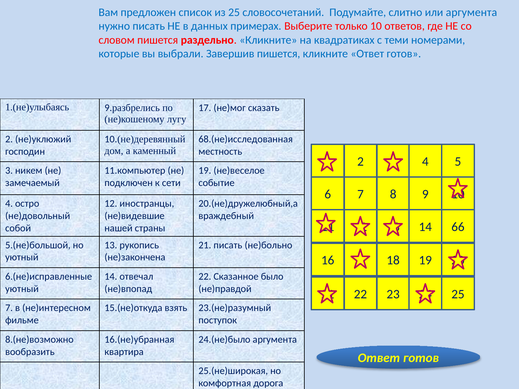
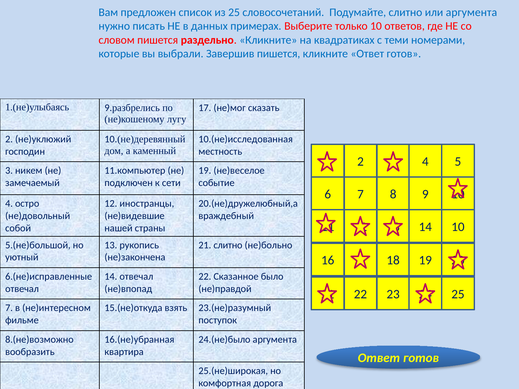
68.(не)исследованная: 68.(не)исследованная -> 10.(не)исследованная (246, 139)
14 66: 66 -> 10 (458, 227)
21 писать: писать -> слитно (228, 245)
уютный: уютный -> отвечал (22, 289)
